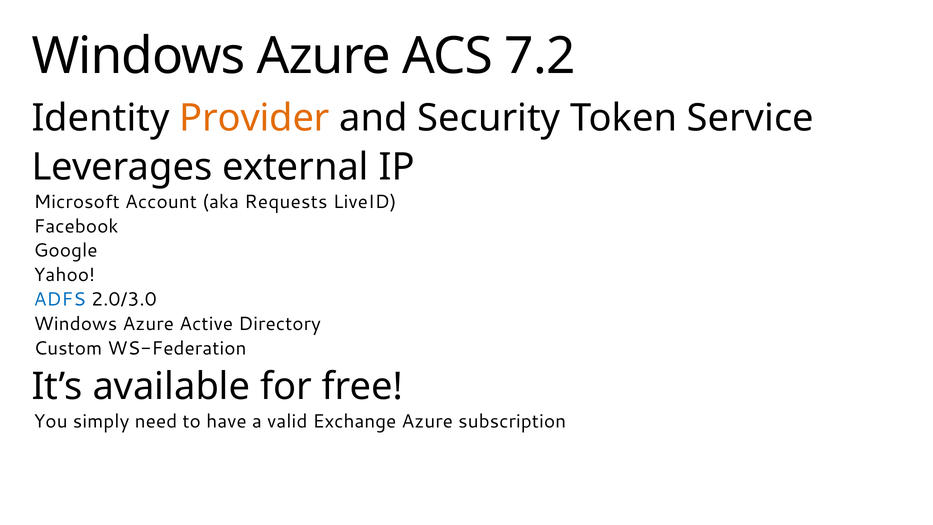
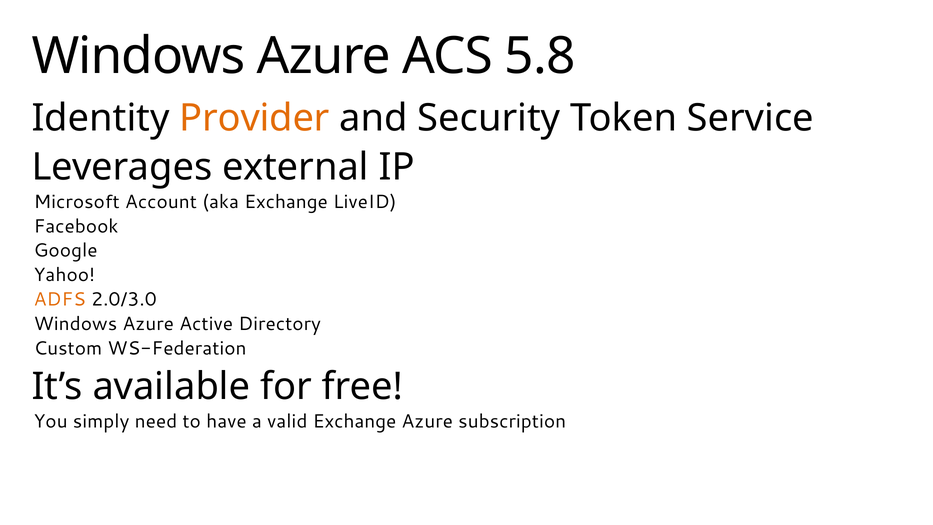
7.2: 7.2 -> 5.8 (540, 56)
aka Requests: Requests -> Exchange (286, 202)
ADFS colour: blue -> orange (60, 299)
